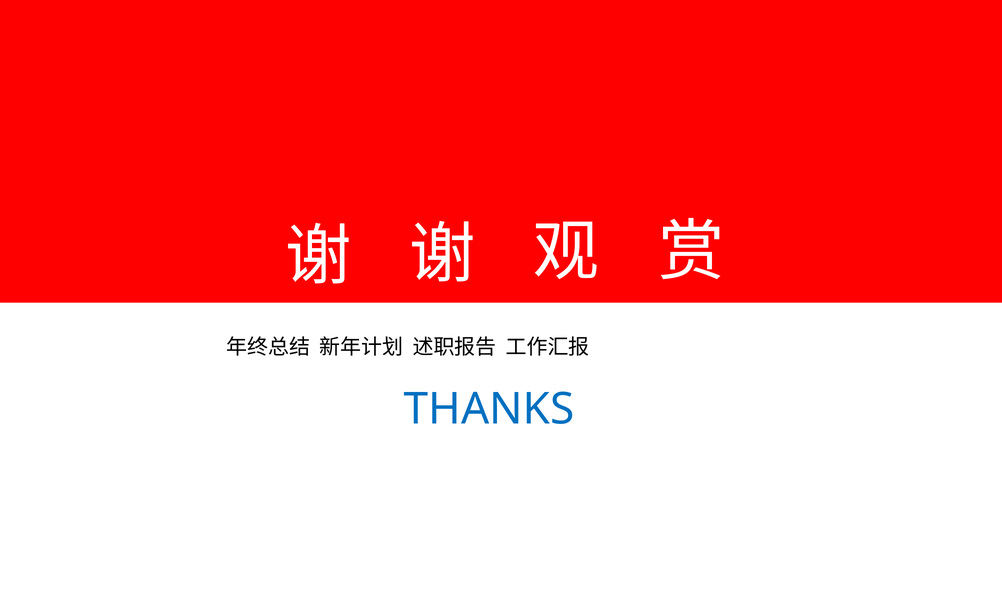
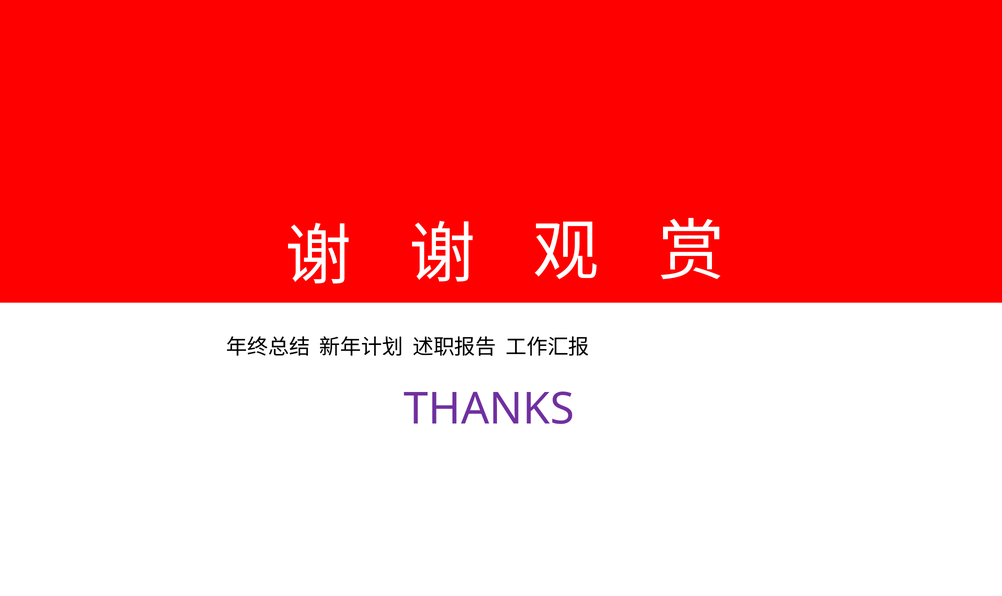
THANKS colour: blue -> purple (489, 409)
